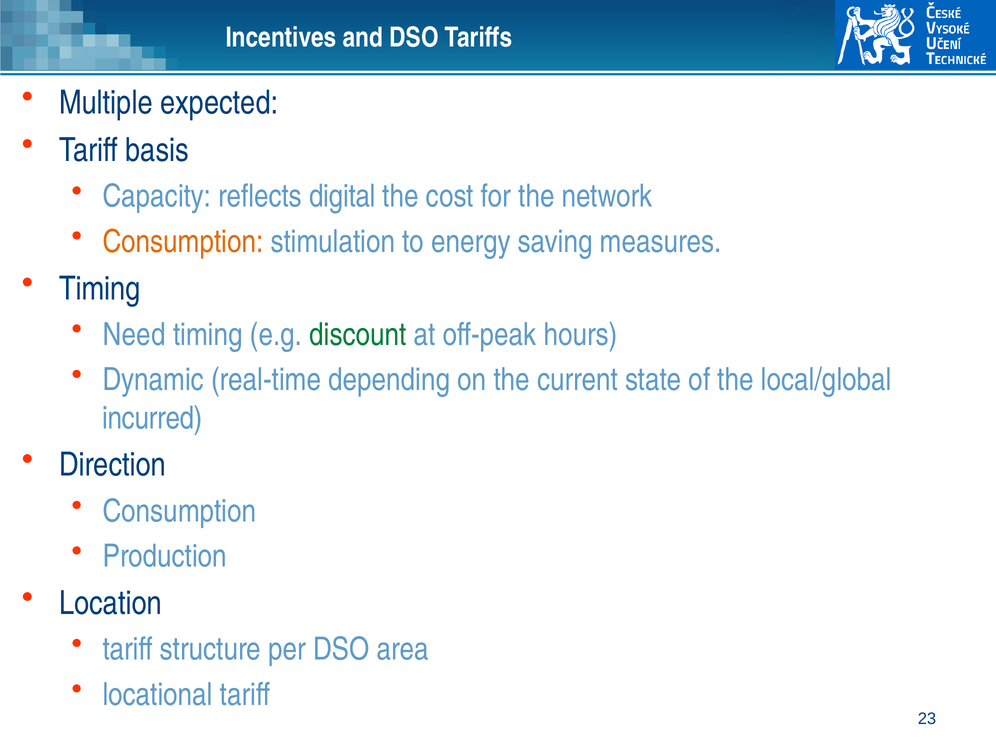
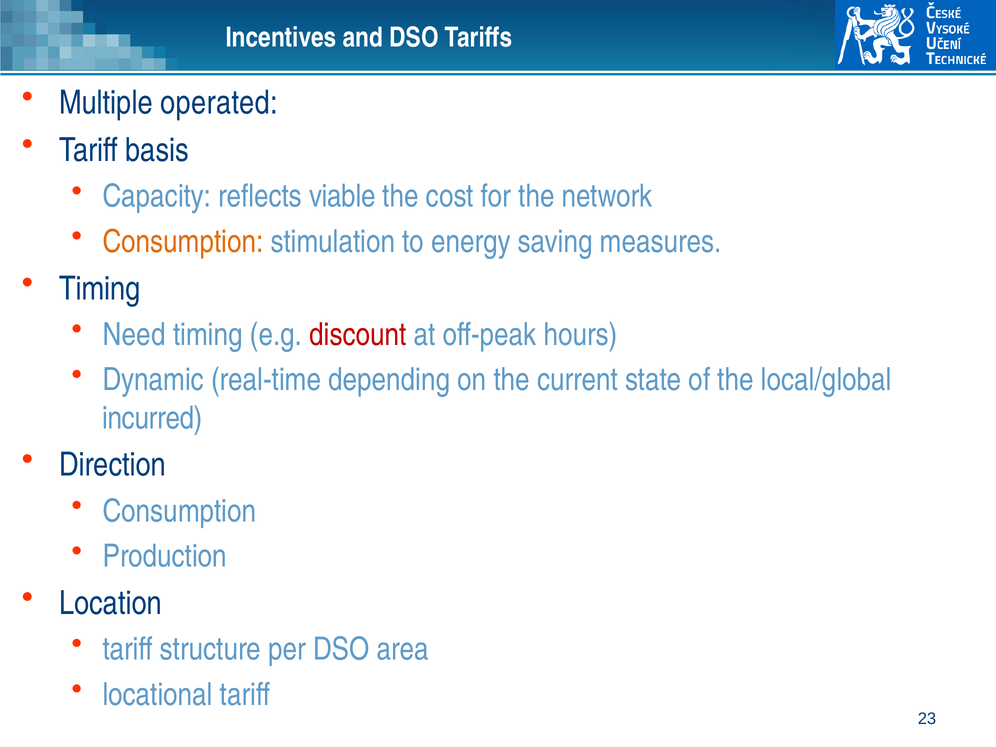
expected: expected -> operated (219, 103)
digital: digital -> viable (342, 196)
discount colour: green -> red (358, 335)
